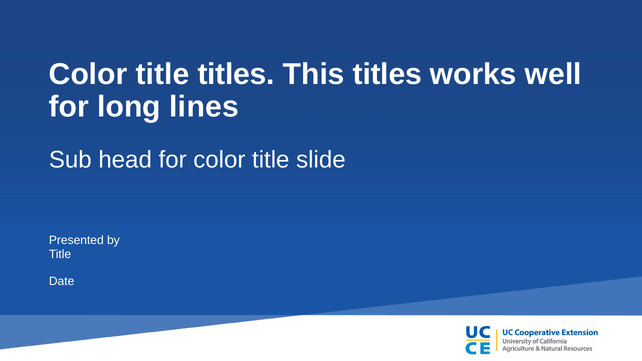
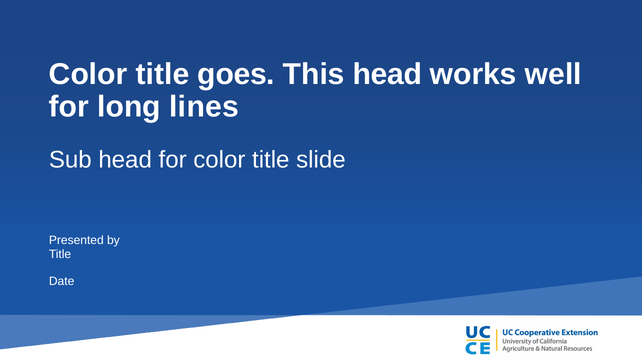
title titles: titles -> goes (236, 74)
This titles: titles -> head (387, 74)
